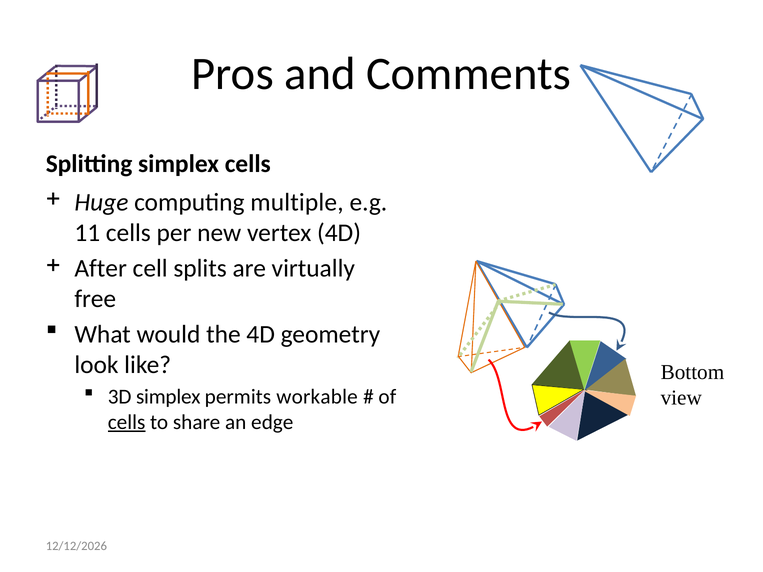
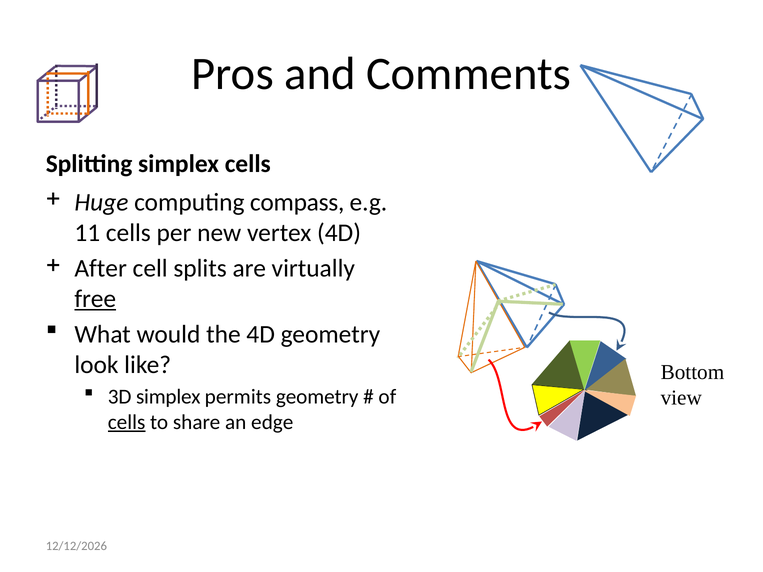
multiple: multiple -> compass (297, 202)
free underline: none -> present (95, 299)
permits workable: workable -> geometry (317, 397)
